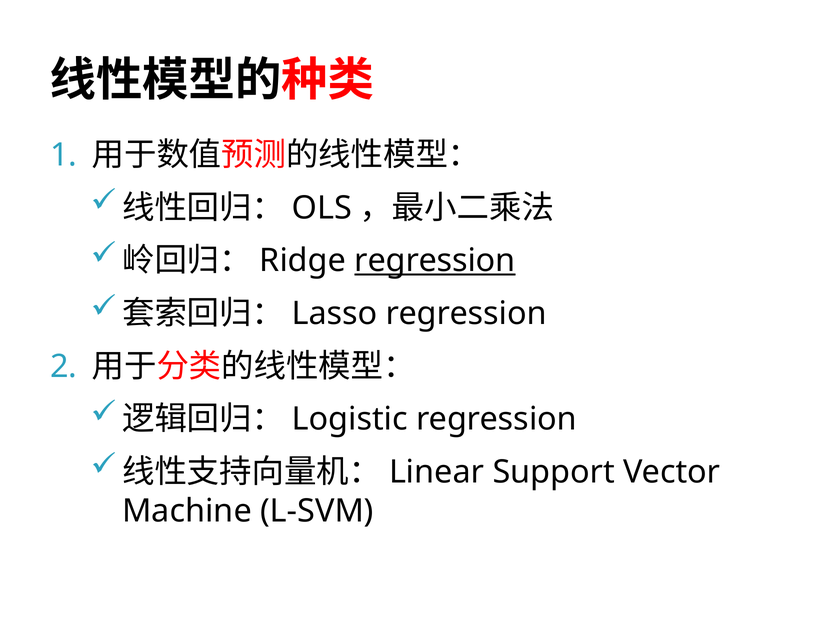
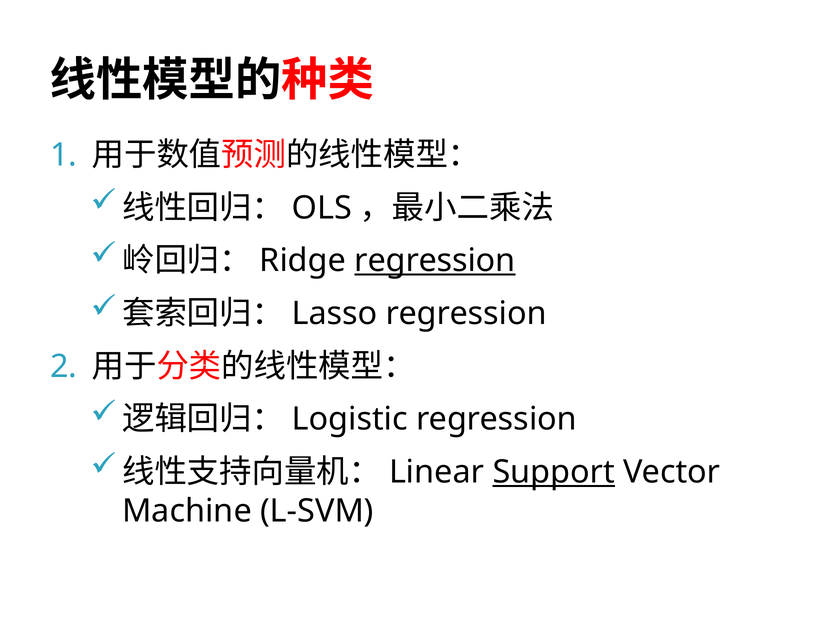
Support underline: none -> present (554, 472)
